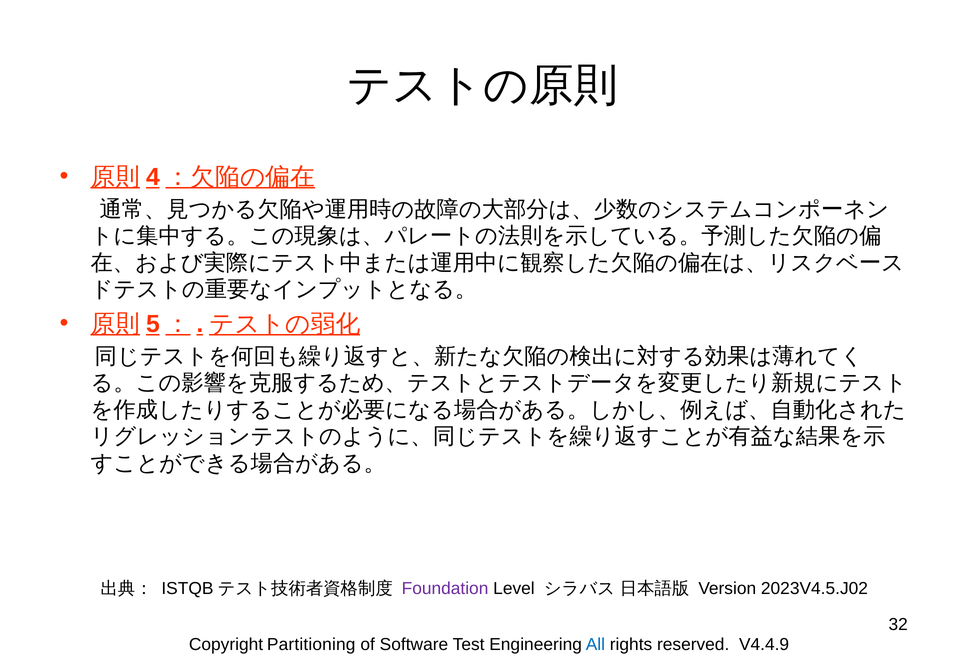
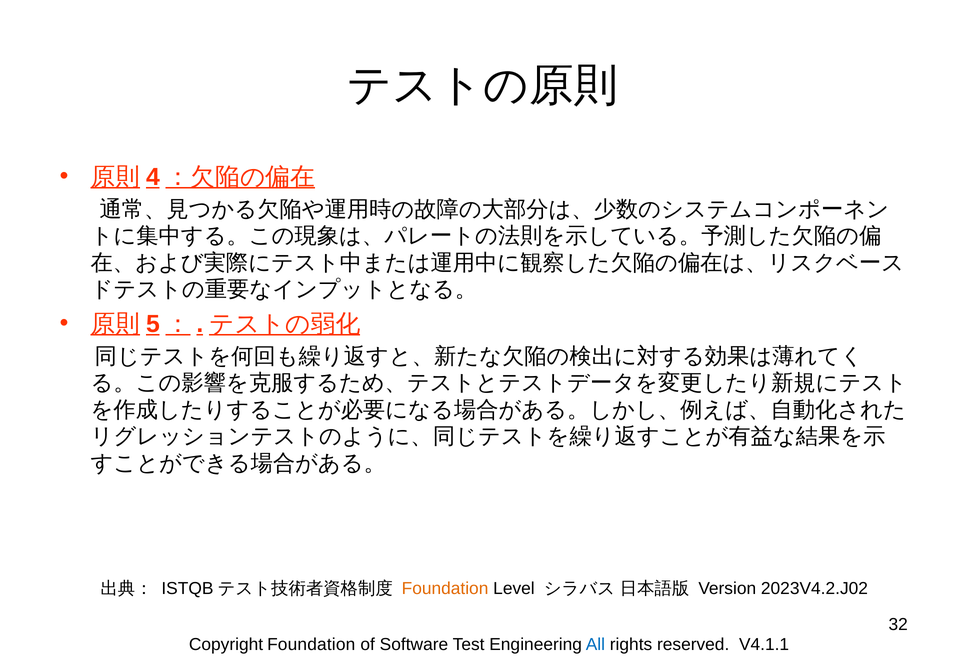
Foundation colour: purple -> orange (445, 589)
2023V4.5.J02: 2023V4.5.J02 -> 2023V4.2.J02 (814, 589)
Copyright Partitioning: Partitioning -> Foundation (311, 645)
V4.4.9: V4.4.9 -> V4.1.1 (764, 645)
